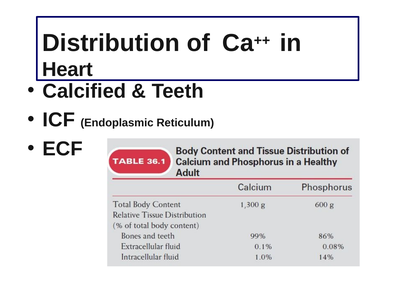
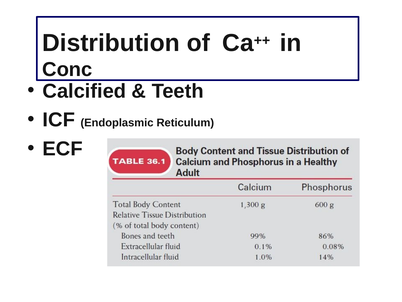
Heart: Heart -> Conc (67, 69)
